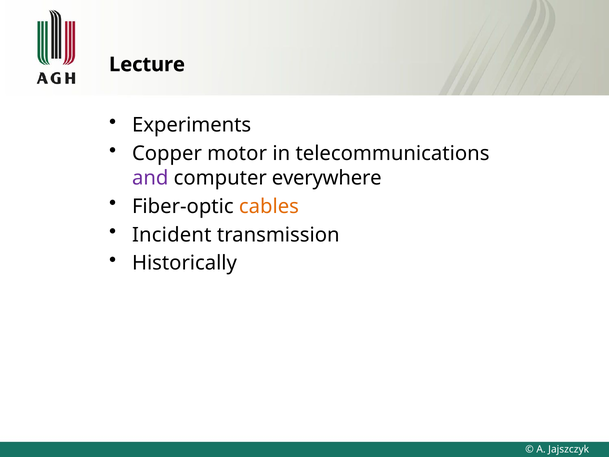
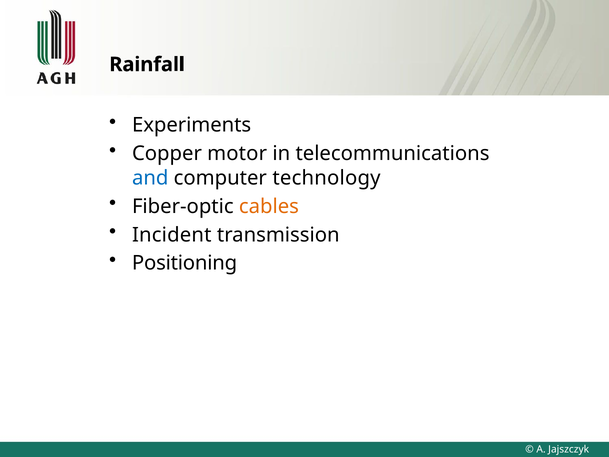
Lecture: Lecture -> Rainfall (147, 64)
and colour: purple -> blue (150, 178)
everywhere: everywhere -> technology (327, 178)
Historically: Historically -> Positioning (185, 263)
